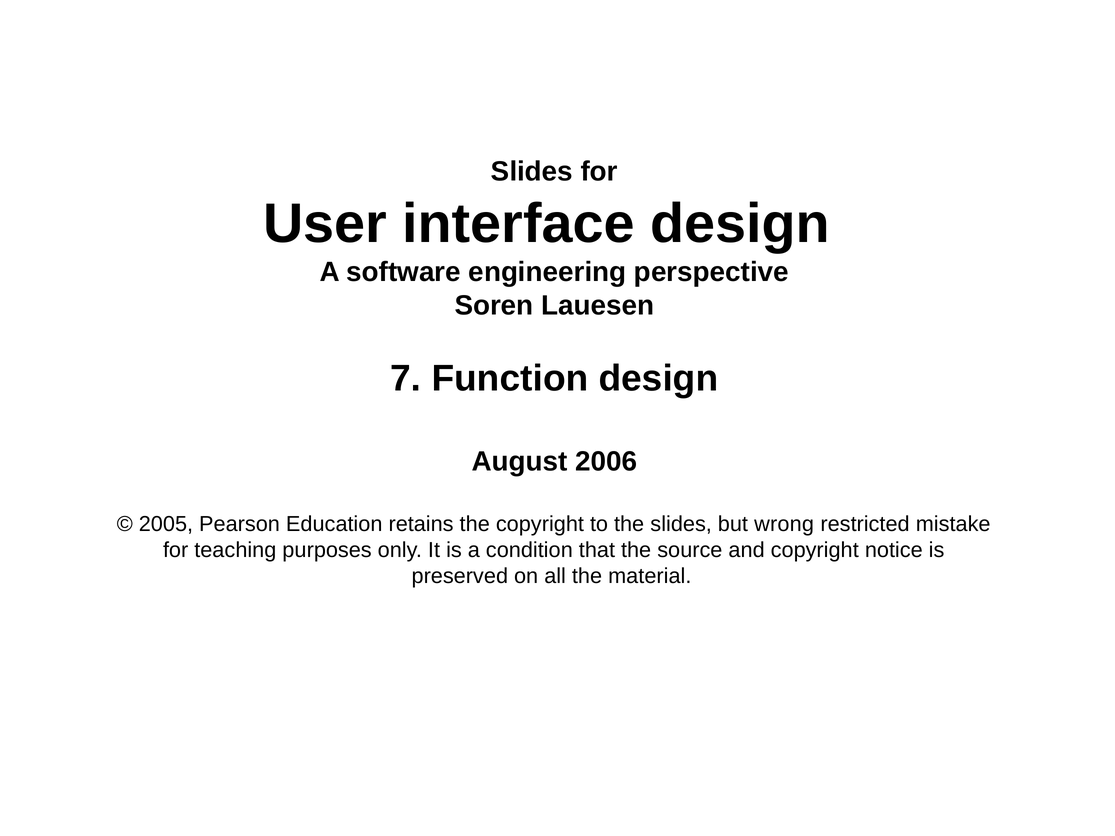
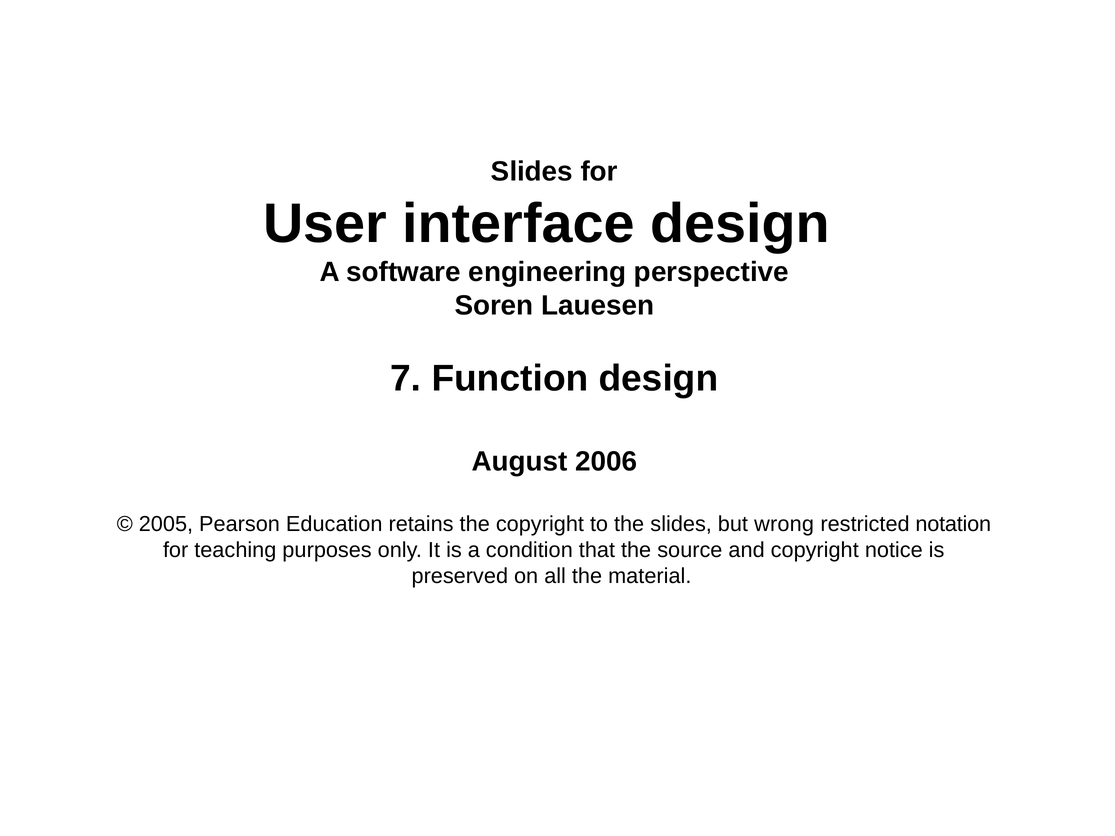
mistake: mistake -> notation (953, 524)
